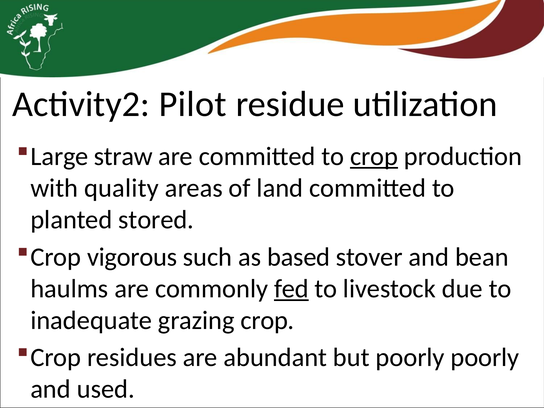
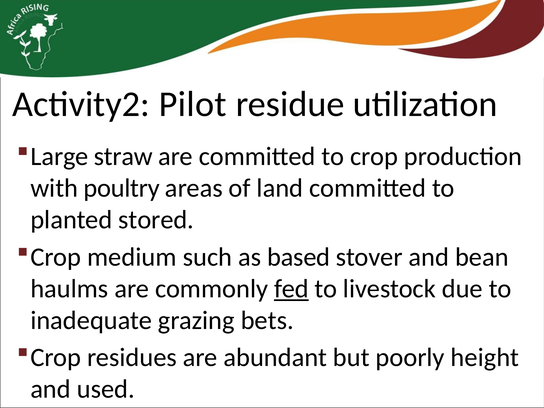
crop underline: present -> none (374, 156)
quality: quality -> poultry (122, 188)
vigorous: vigorous -> medium (132, 257)
grazing crop: crop -> bets (267, 320)
poorly poorly: poorly -> height (485, 357)
